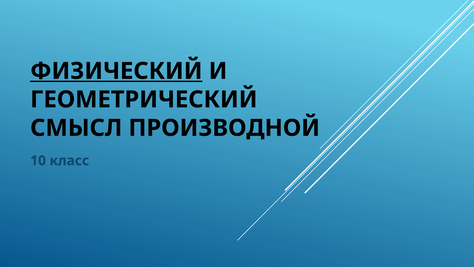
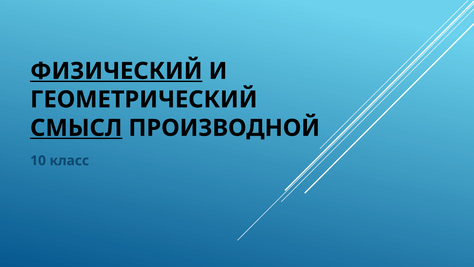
СМЫСЛ underline: none -> present (76, 128)
